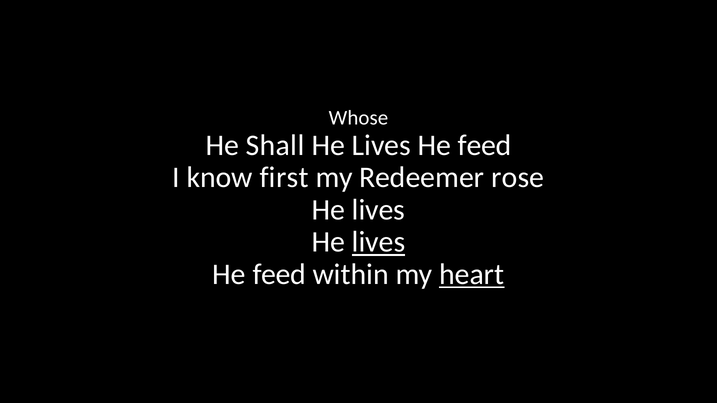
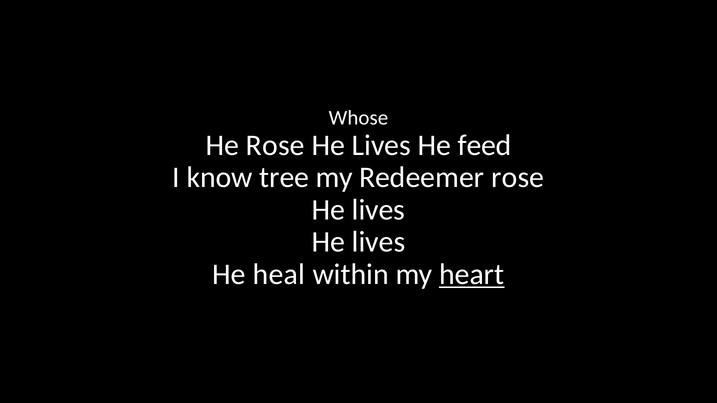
He Shall: Shall -> Rose (275, 146)
first: first -> tree (284, 178)
lives underline: present -> none (379, 242)
feed: feed -> heal (279, 275)
